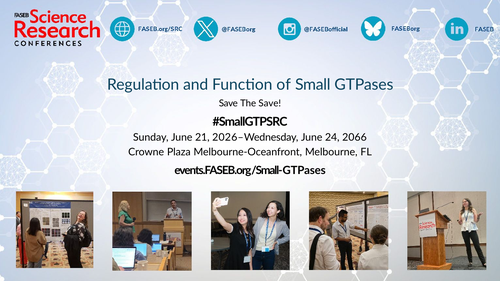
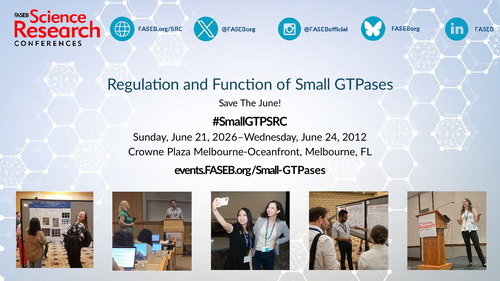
The Save: Save -> June (270, 103)
2066: 2066 -> 2012 (354, 137)
